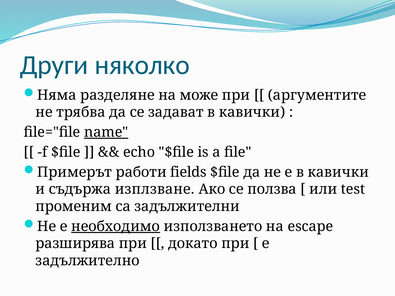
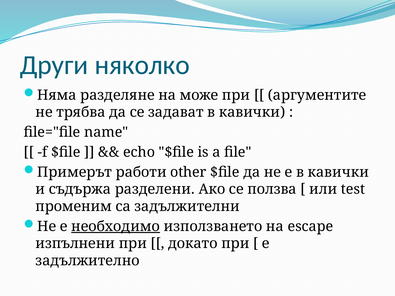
name underline: present -> none (106, 132)
fields: fields -> other (188, 172)
изплзване: изплзване -> разделени (155, 189)
разширява: разширява -> изпълнени (75, 244)
